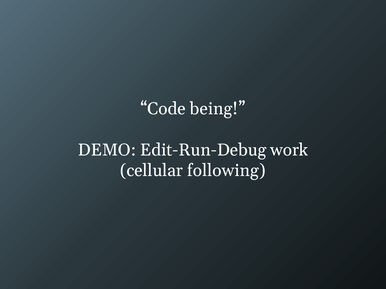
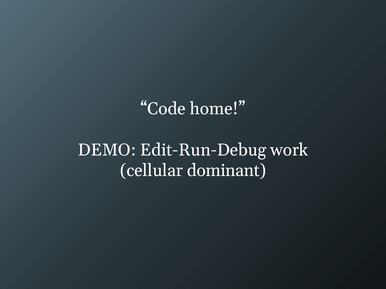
being: being -> home (218, 109)
following: following -> dominant (226, 171)
